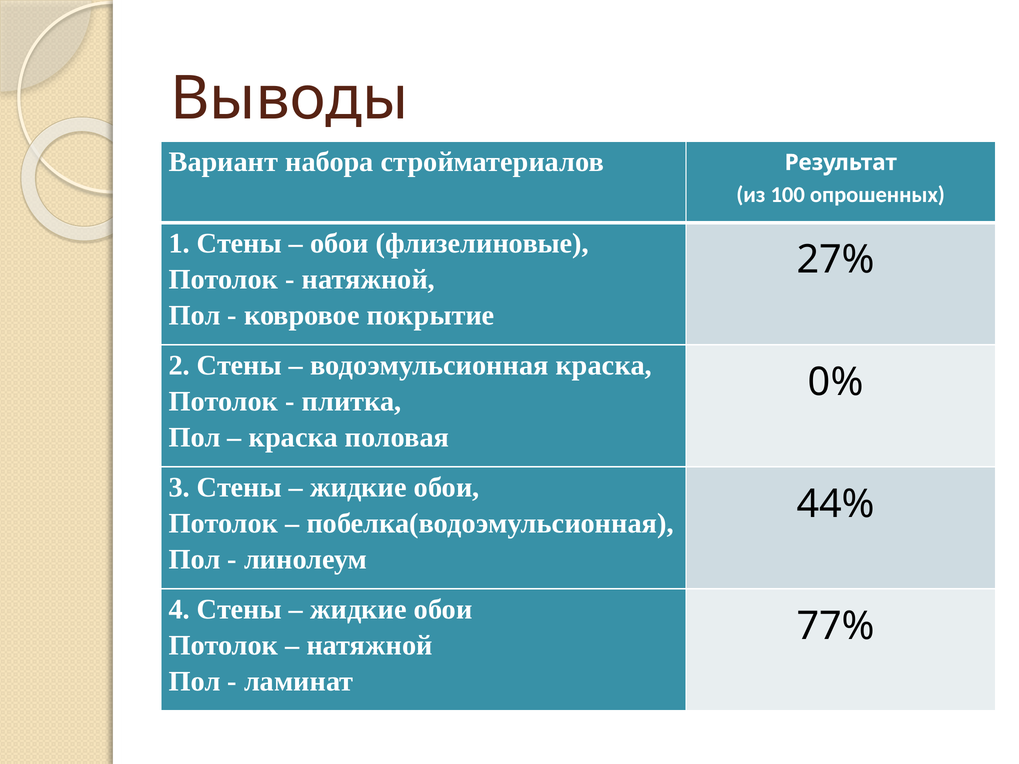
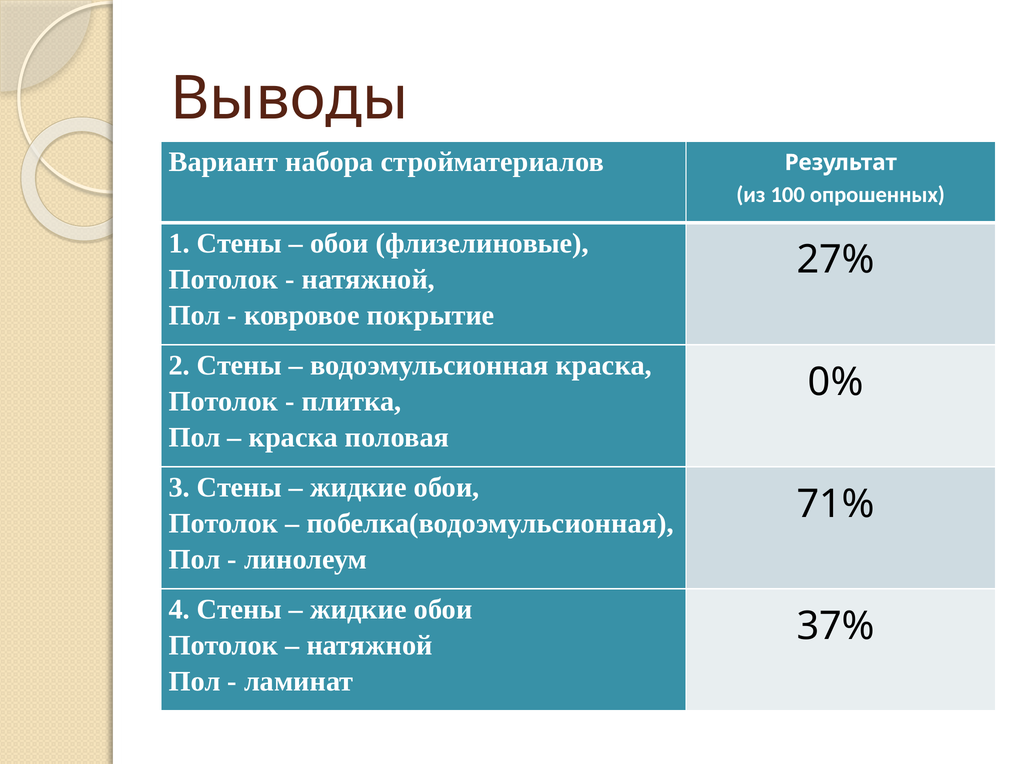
44%: 44% -> 71% (836, 504)
77%: 77% -> 37% (836, 626)
